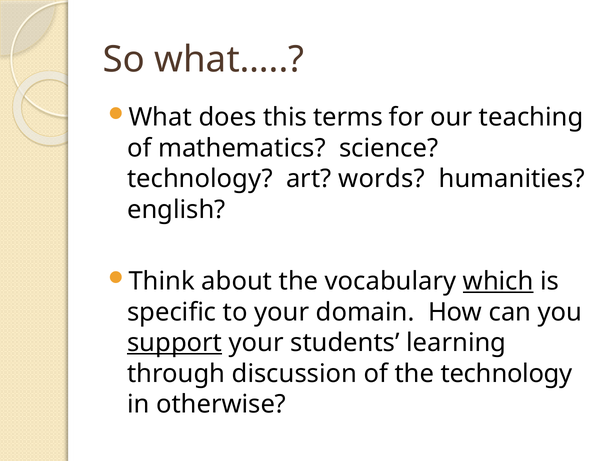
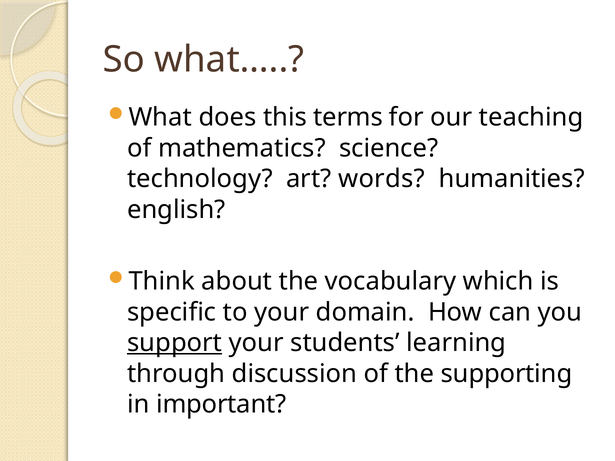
which underline: present -> none (498, 282)
the technology: technology -> supporting (507, 374)
otherwise: otherwise -> important (221, 405)
